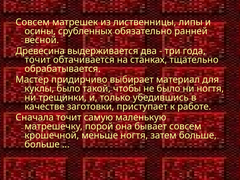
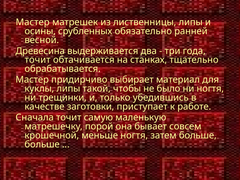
Совсем: Совсем -> Мастер (33, 22)
куклы было: было -> липы (68, 89)
